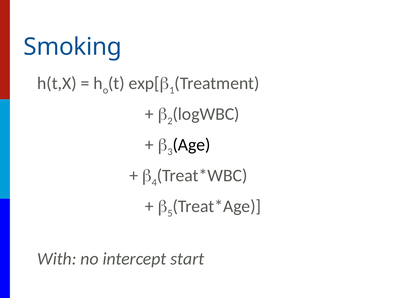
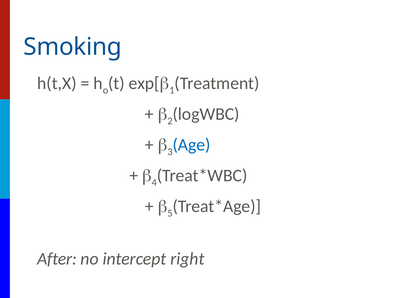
Age colour: black -> blue (191, 145)
With: With -> After (57, 258)
start: start -> right (187, 258)
